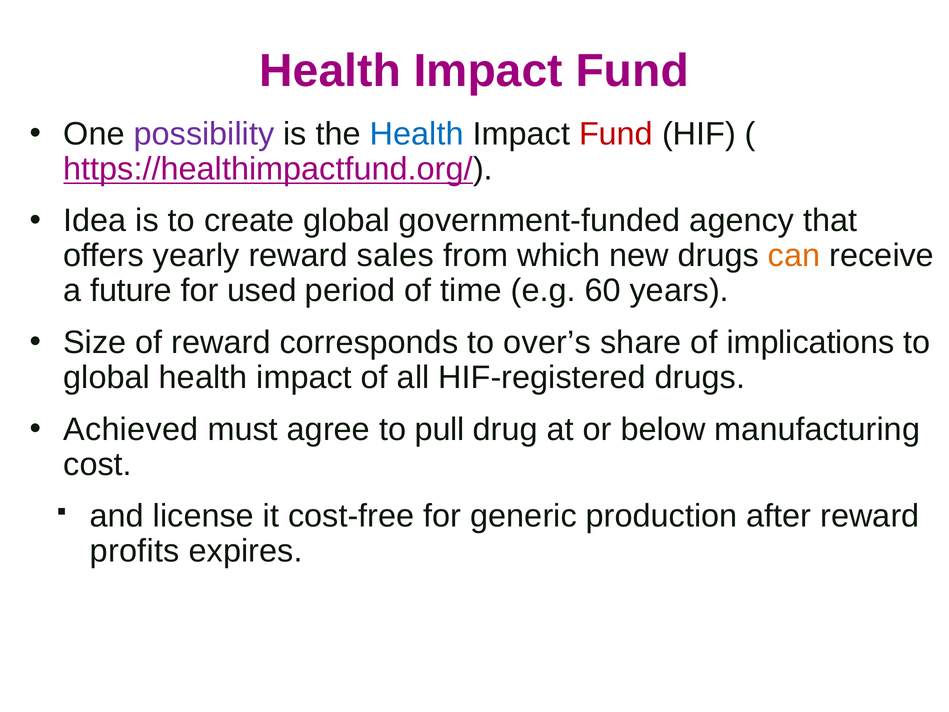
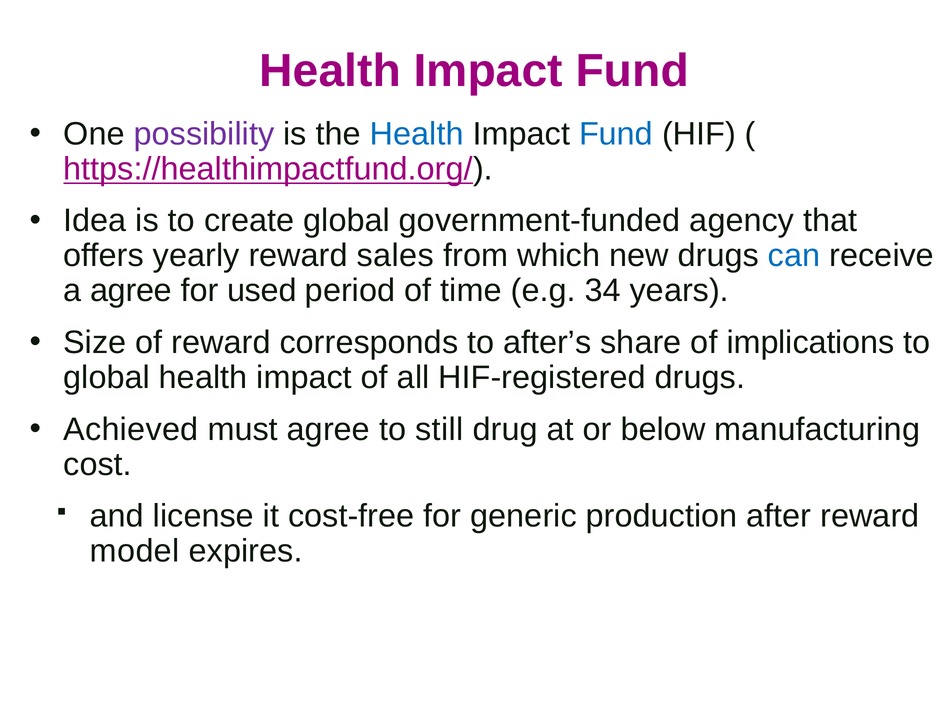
Fund colour: red -> blue (616, 134)
can colour: orange -> blue (794, 256)
a future: future -> agree (131, 291)
60: 60 -> 34 (603, 291)
over’s: over’s -> after’s (547, 342)
pull: pull -> still (439, 429)
profits: profits -> model (135, 551)
